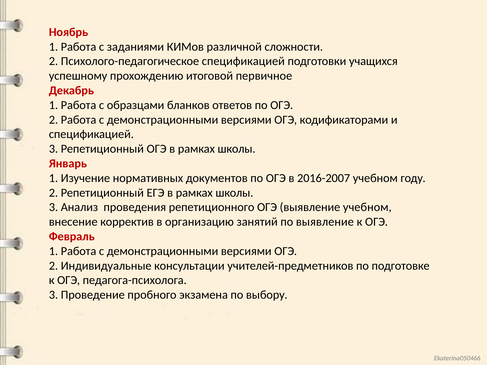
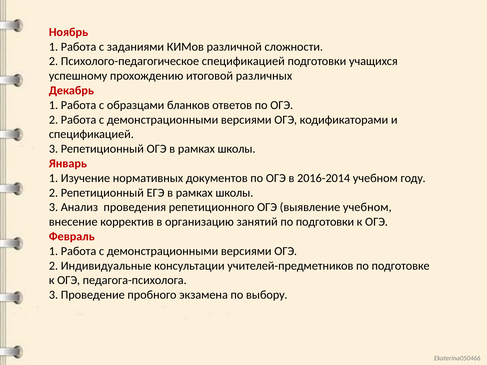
первичное: первичное -> различных (264, 76)
2016-2007: 2016-2007 -> 2016-2014 (324, 178)
по выявление: выявление -> подготовки (325, 222)
